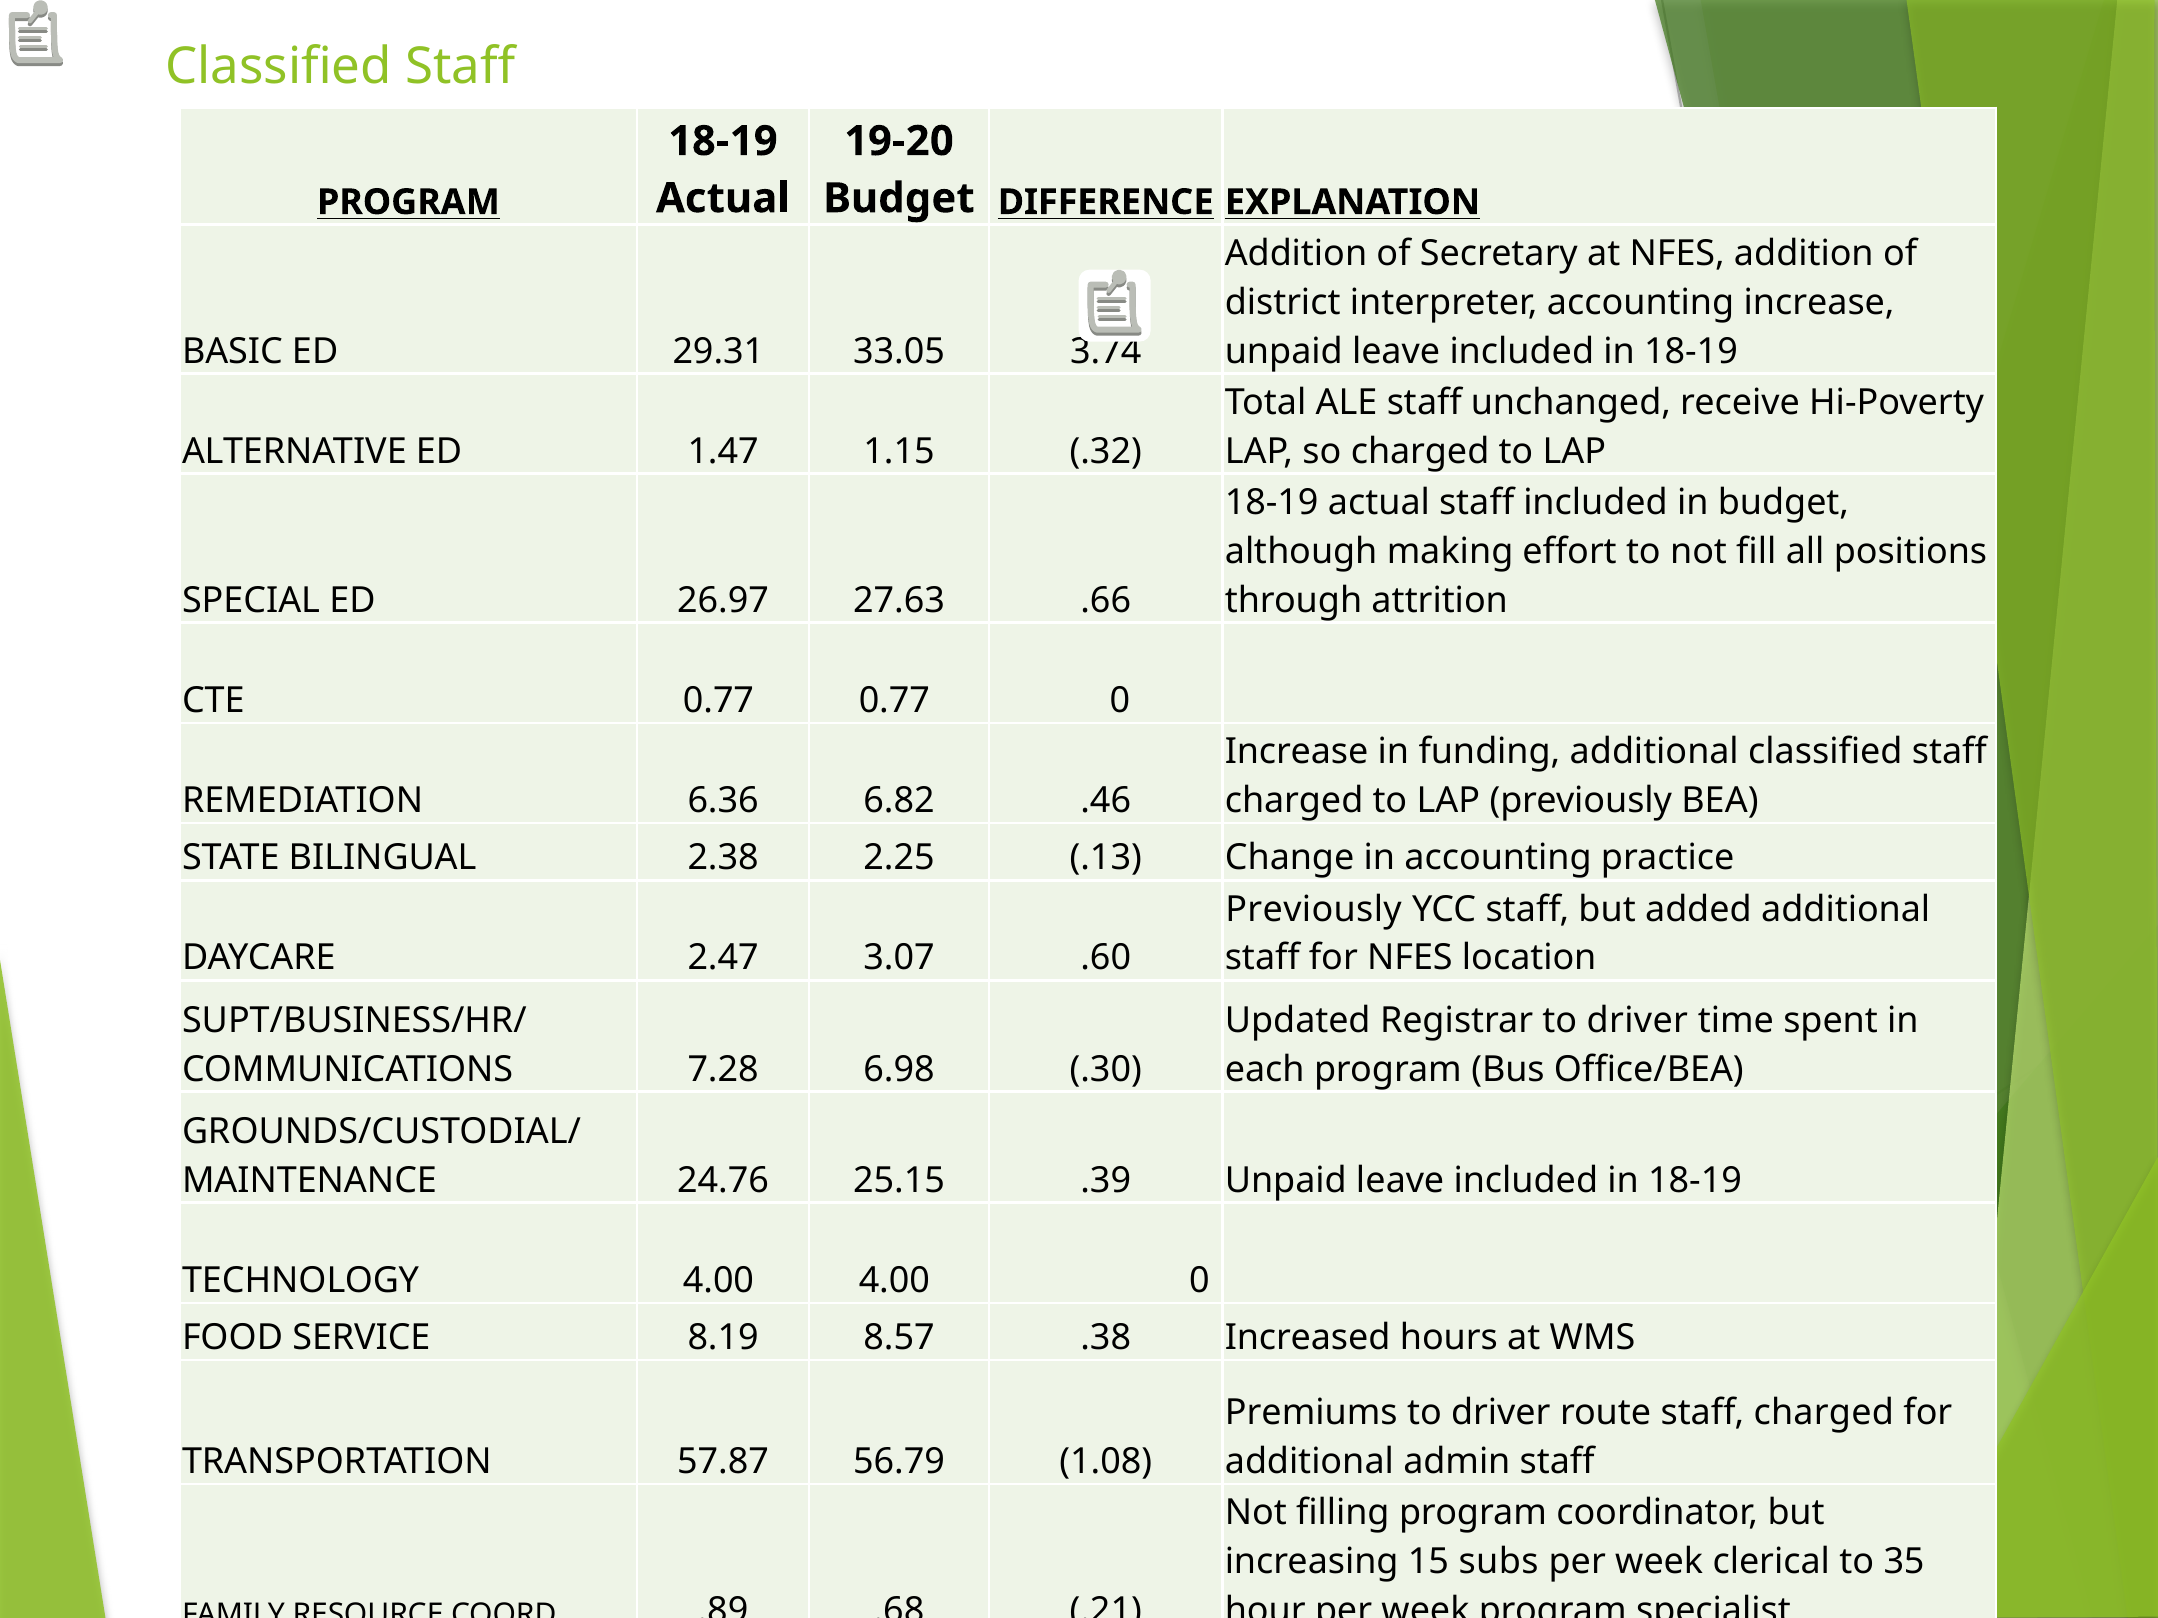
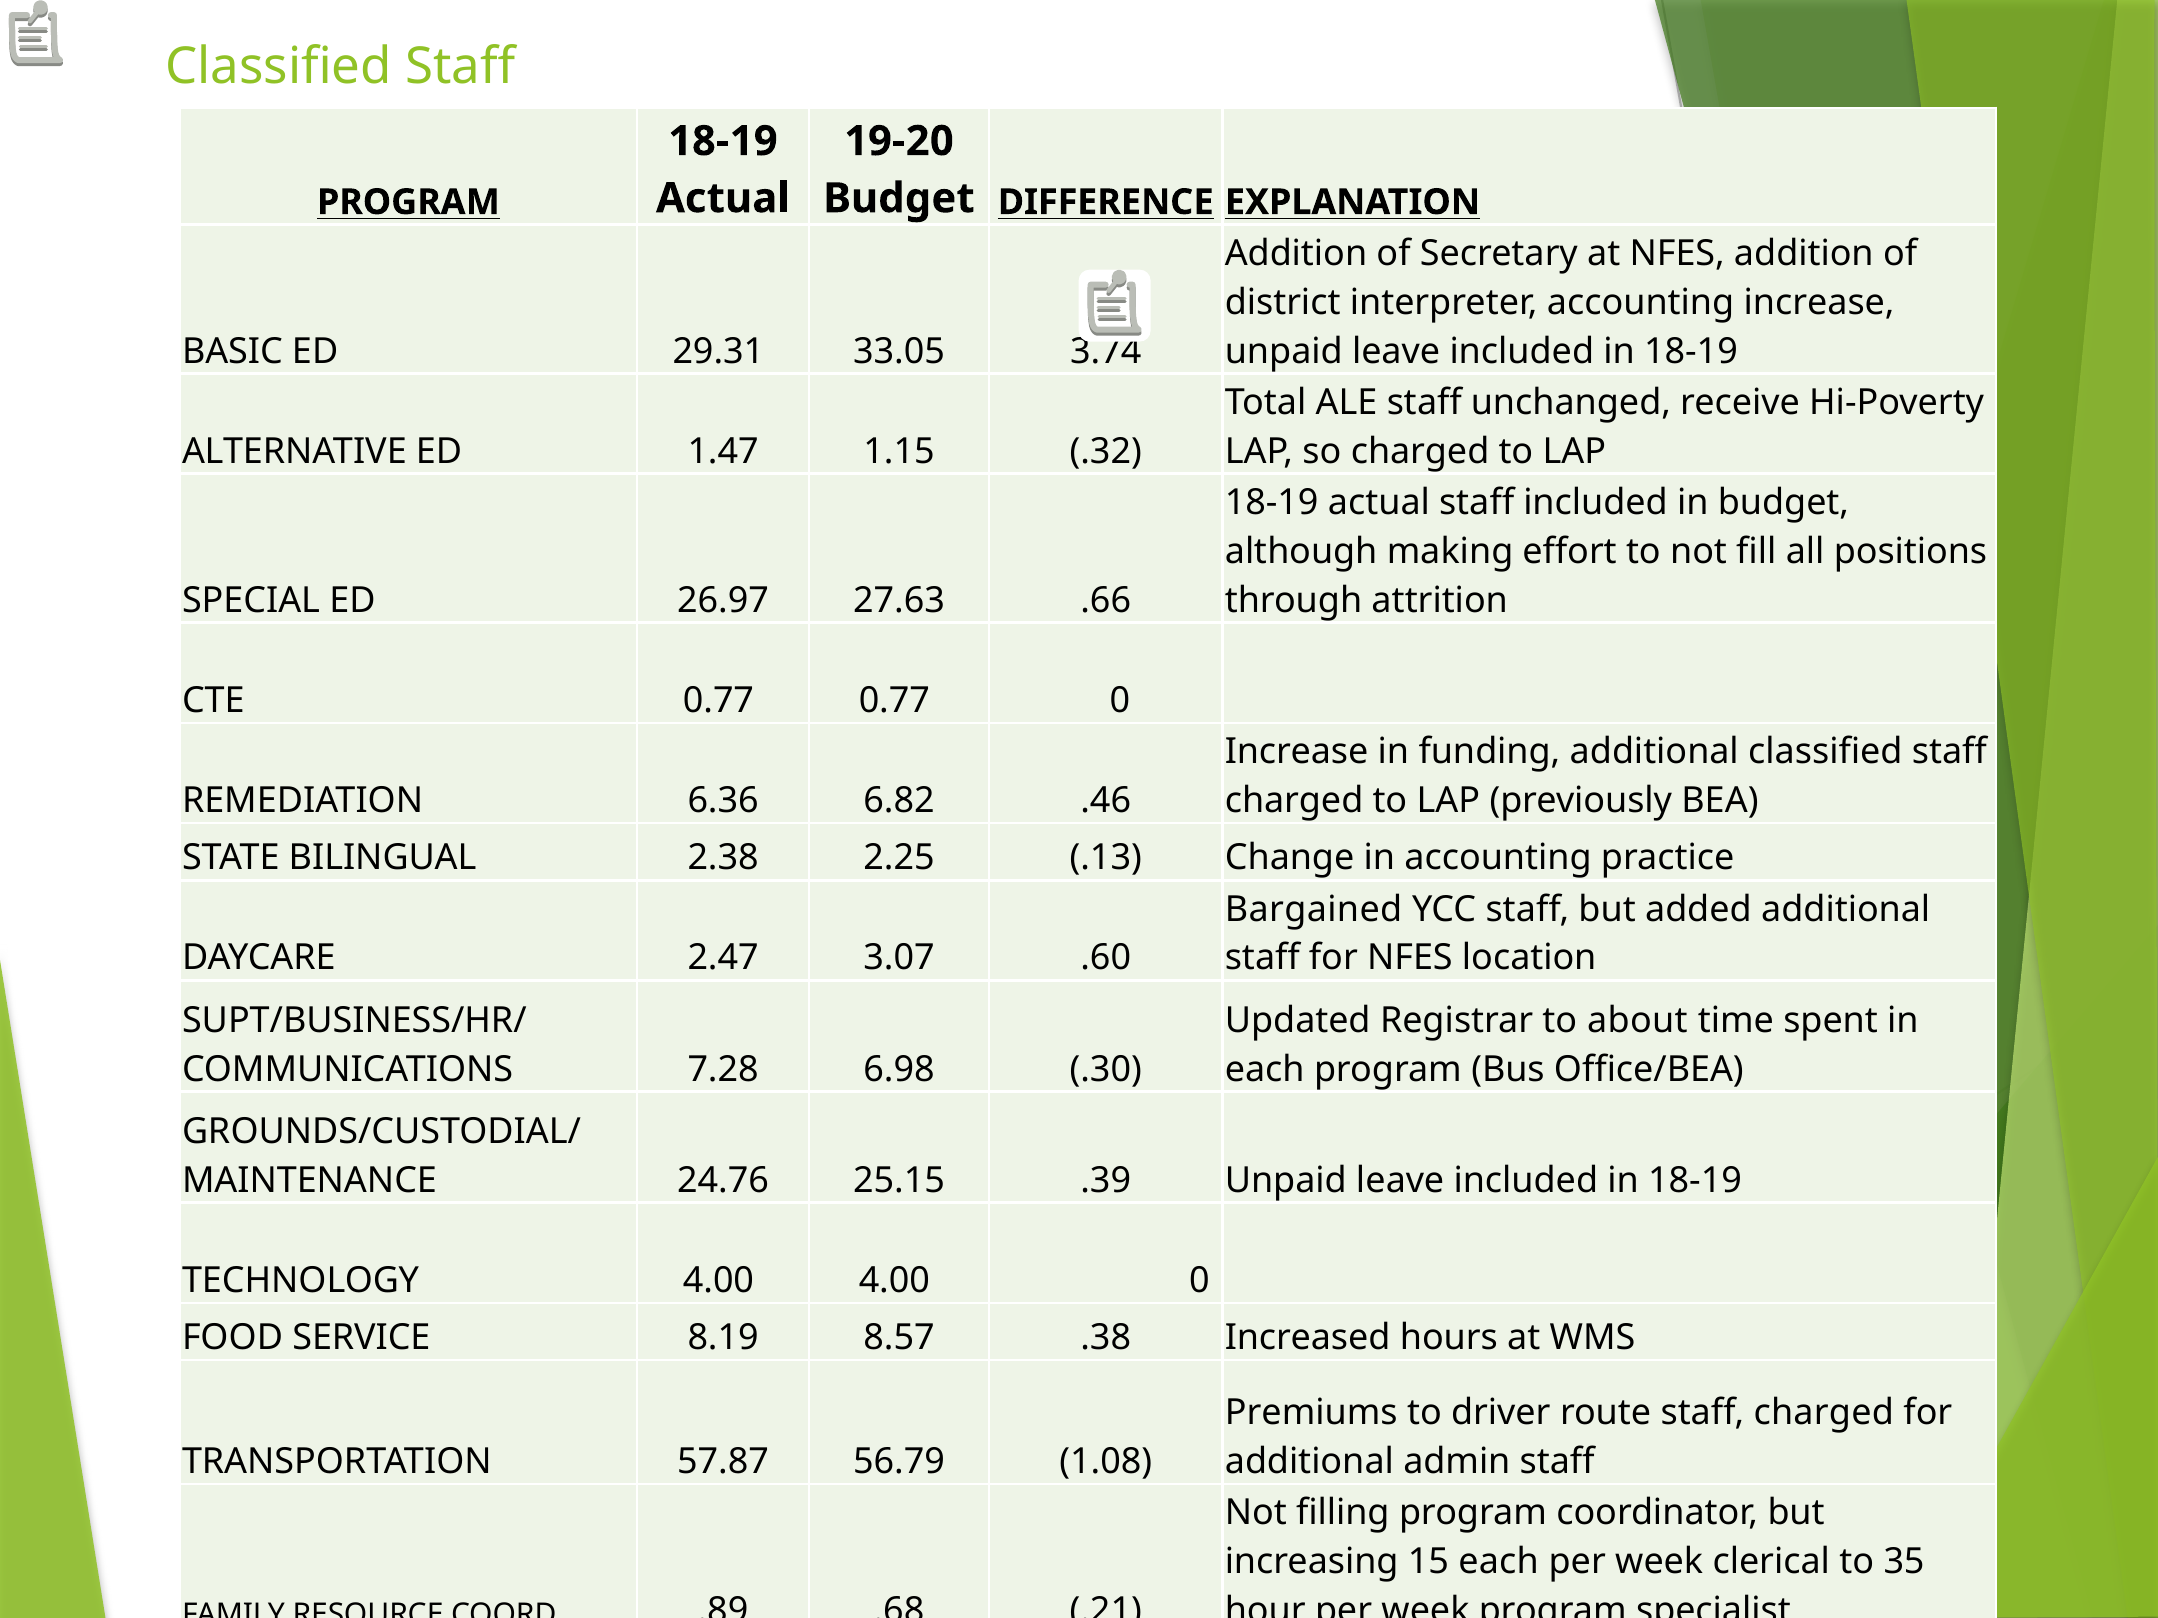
Previously: Previously -> Bargained (1314, 909)
Registrar to driver: driver -> about (1637, 1021)
15 subs: subs -> each (1499, 1562)
